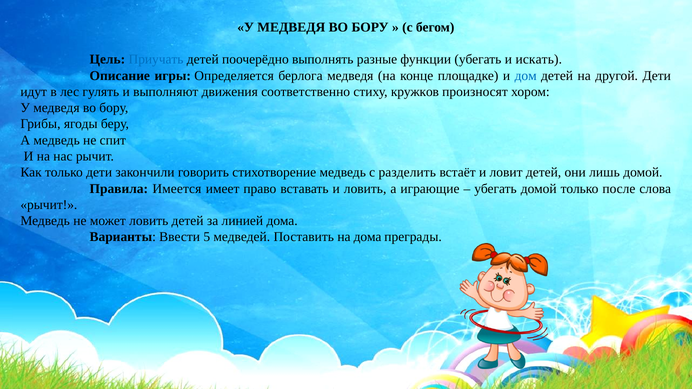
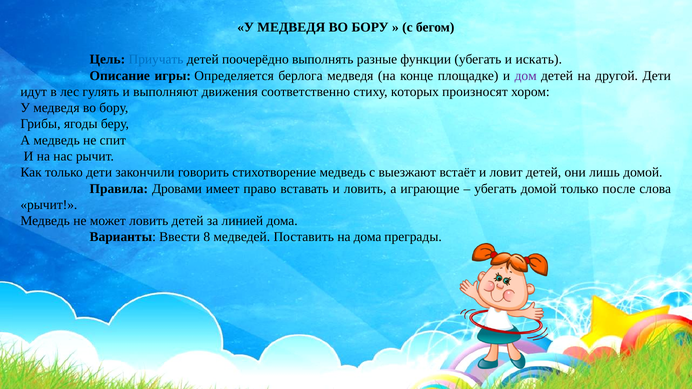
дом colour: blue -> purple (526, 76)
кружков: кружков -> которых (415, 92)
разделить: разделить -> выезжают (407, 173)
Имеется: Имеется -> Дровами (177, 189)
5: 5 -> 8 (207, 237)
